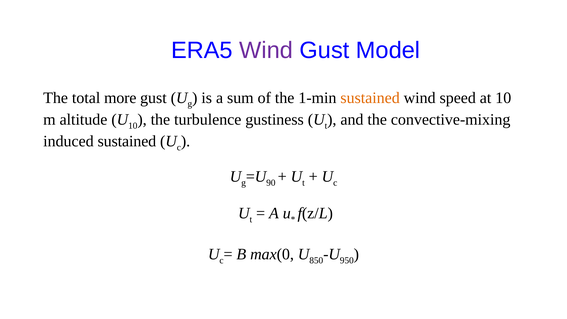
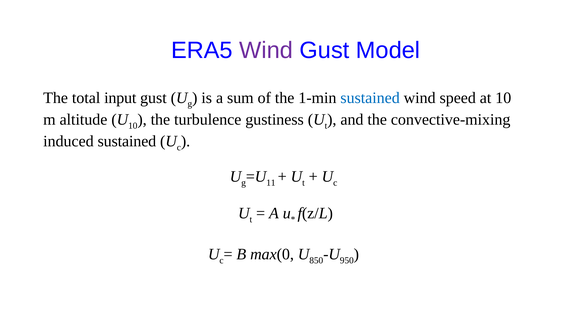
more: more -> input (120, 98)
sustained colour: orange -> blue (370, 98)
90: 90 -> 11 (271, 183)
